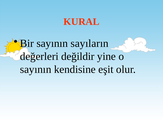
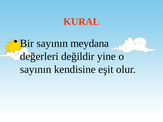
sayıların: sayıların -> meydana (90, 43)
